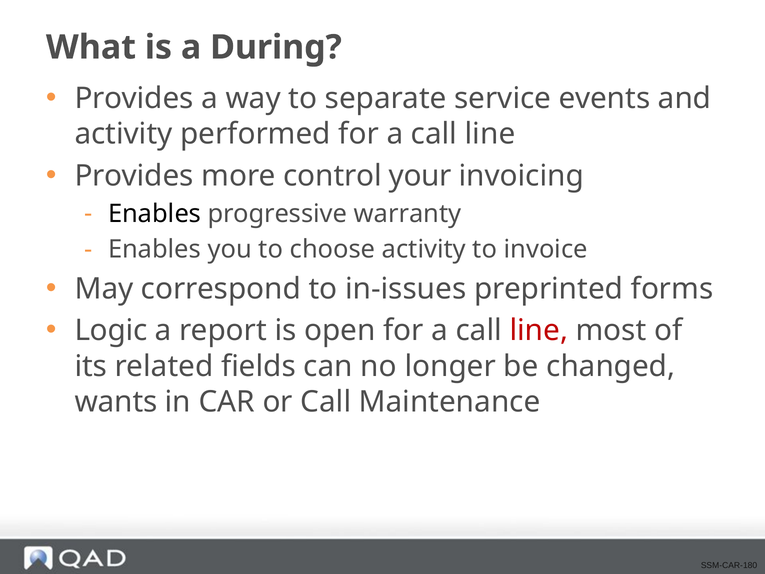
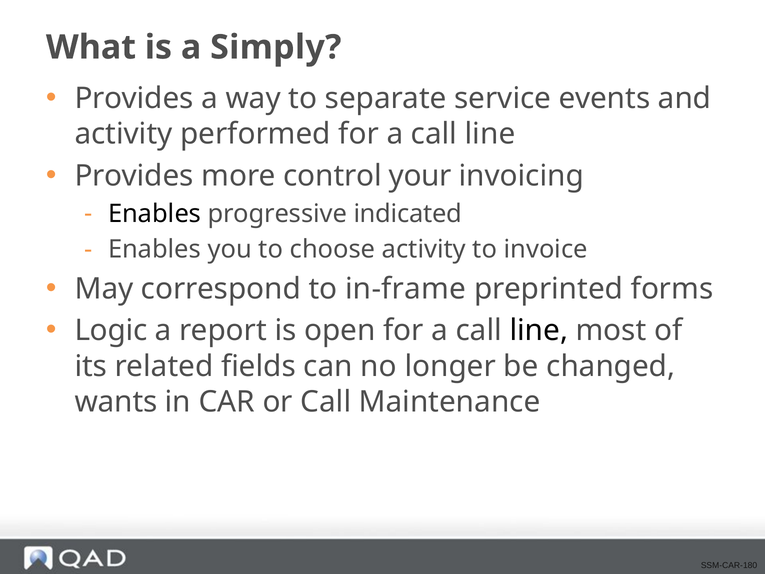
During: During -> Simply (276, 47)
warranty: warranty -> indicated (408, 214)
in-issues: in-issues -> in-frame (406, 289)
line colour: red -> black (539, 331)
